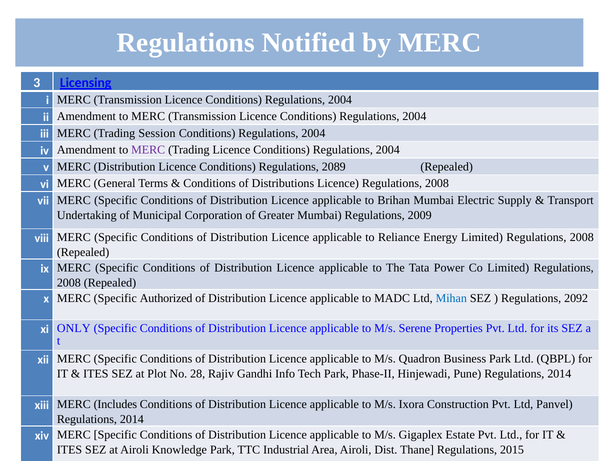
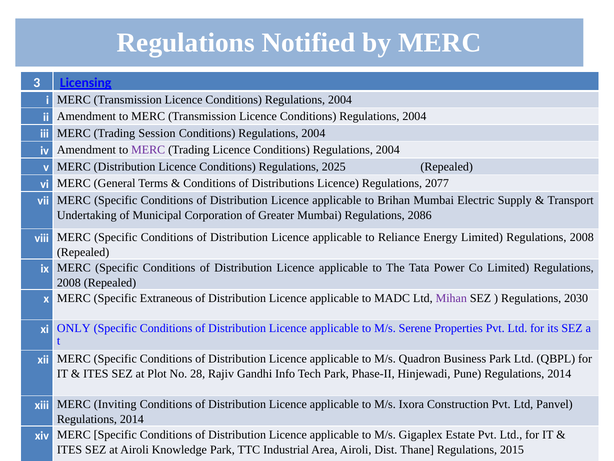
2089: 2089 -> 2025 (334, 166)
Licence Regulations 2008: 2008 -> 2077 (437, 183)
2009: 2009 -> 2086 (420, 215)
Authorized: Authorized -> Extraneous (166, 298)
Mihan colour: blue -> purple (451, 298)
2092: 2092 -> 2030 (576, 298)
Includes: Includes -> Inviting (115, 404)
